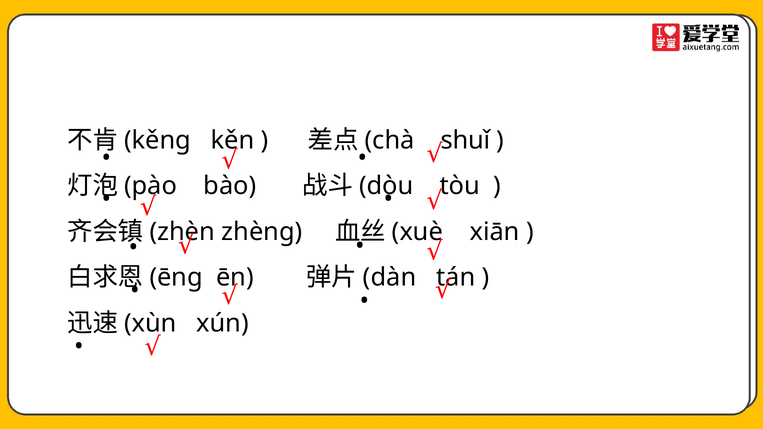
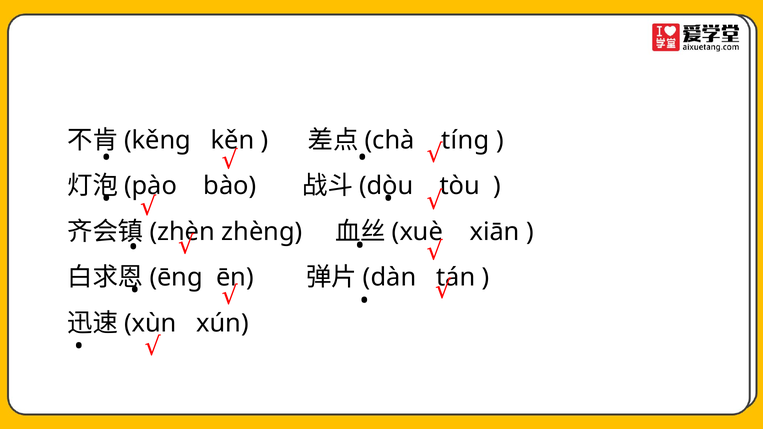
shuǐ: shuǐ -> tíng (465, 140)
